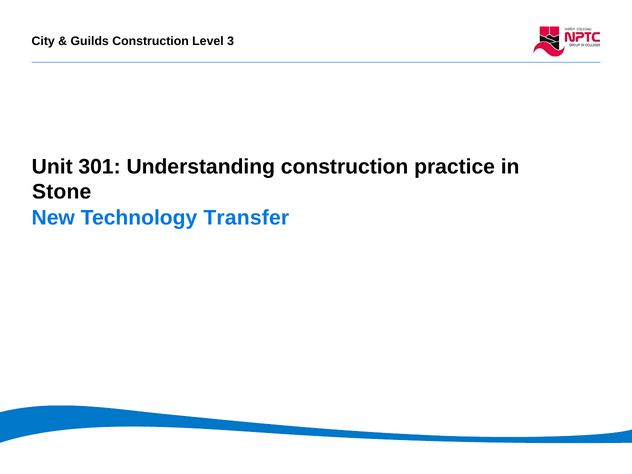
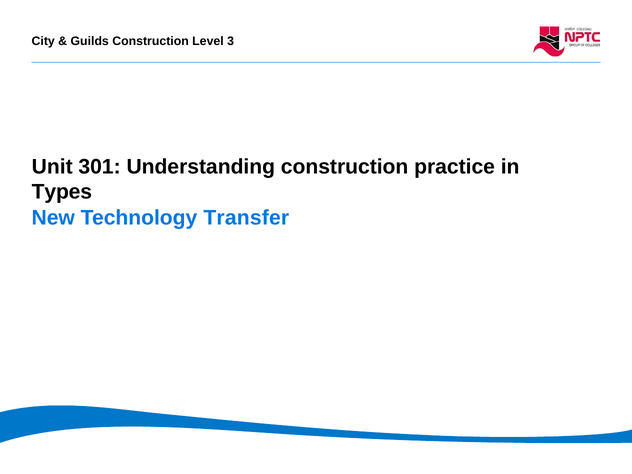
Stone: Stone -> Types (62, 192)
